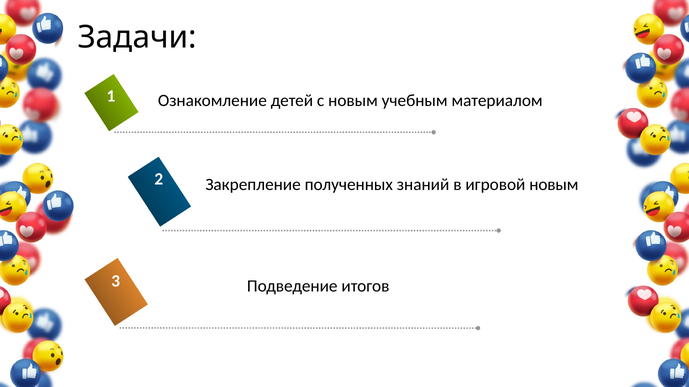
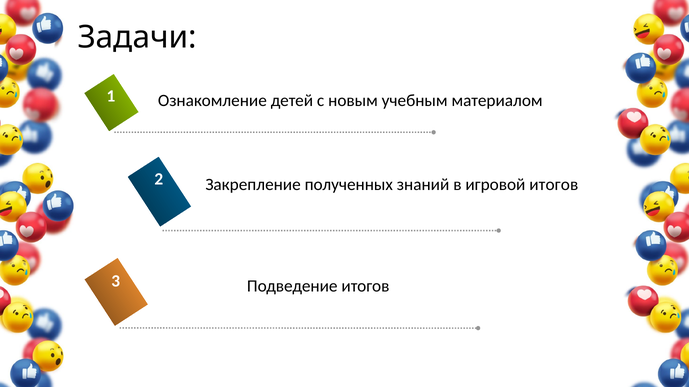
игровой новым: новым -> итогов (554, 185)
